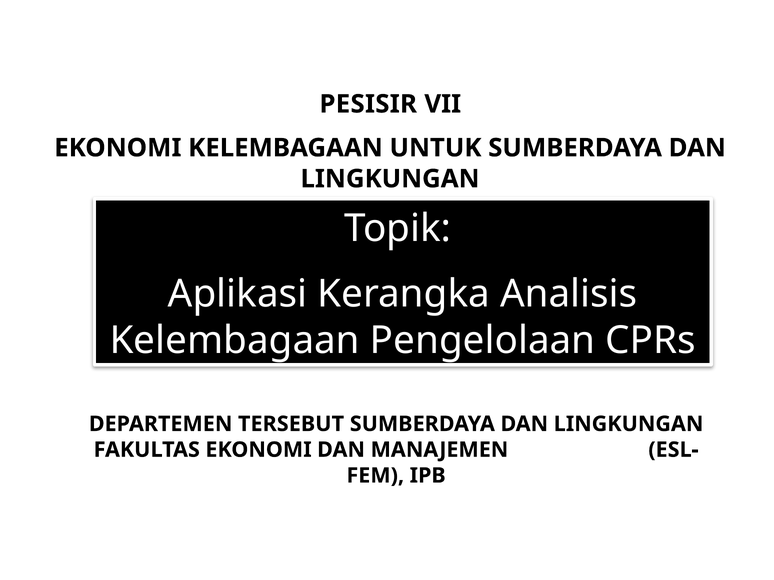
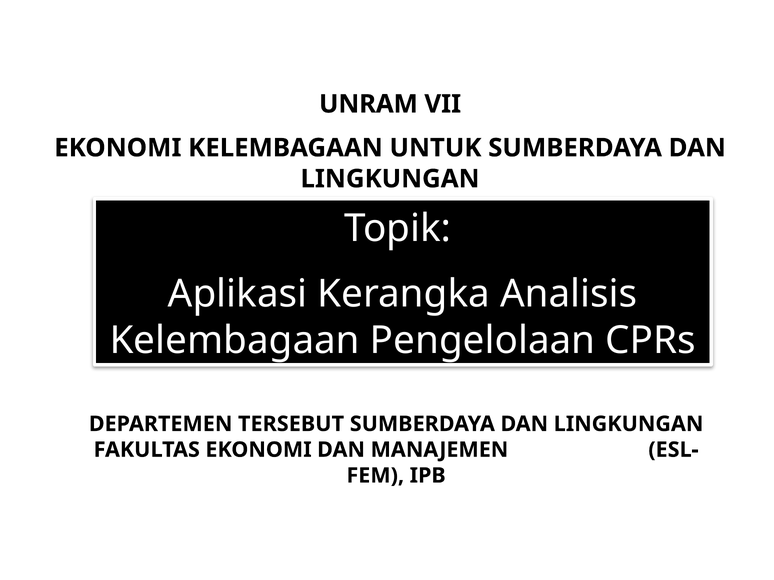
PESISIR: PESISIR -> UNRAM (368, 104)
